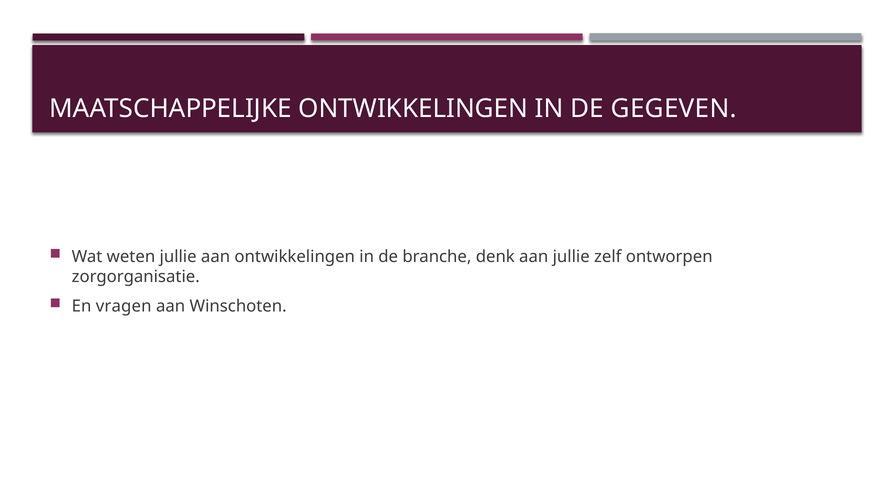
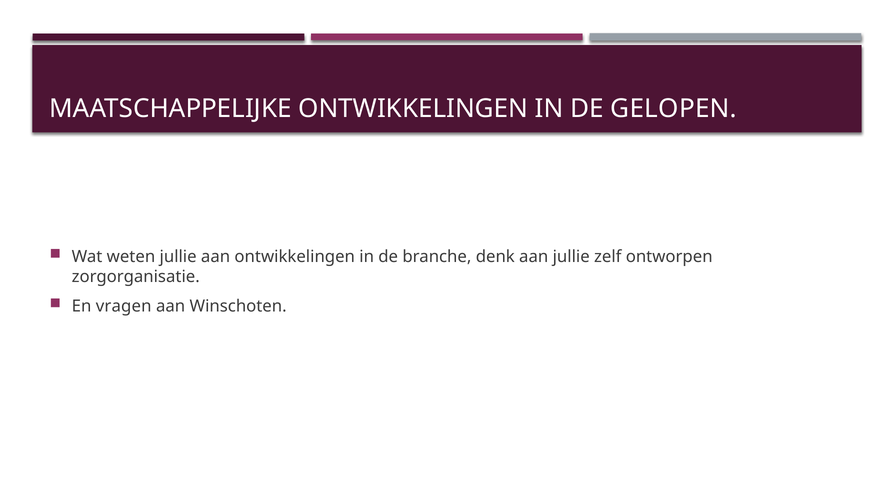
GEGEVEN: GEGEVEN -> GELOPEN (674, 109)
